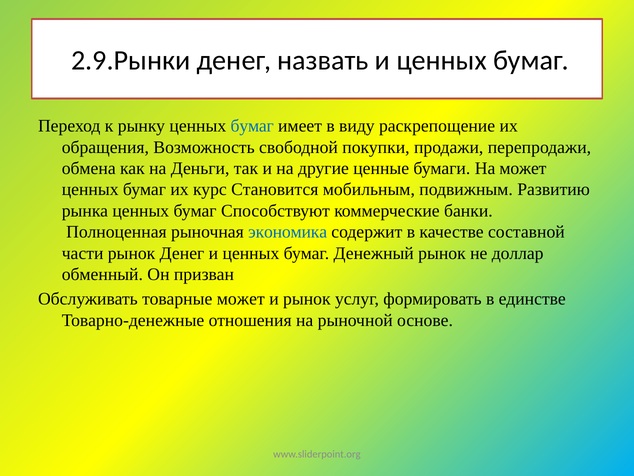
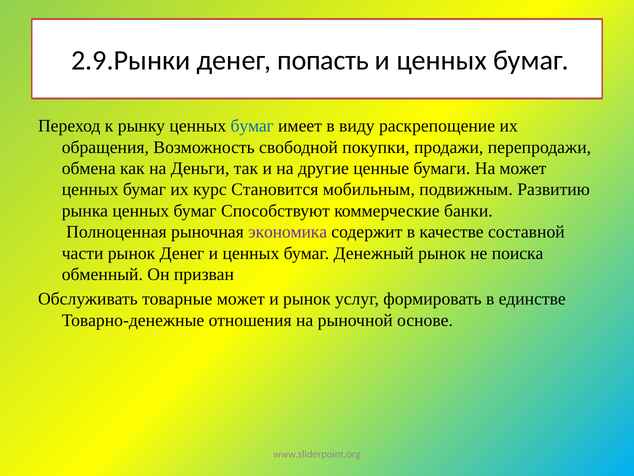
назвать: назвать -> попасть (323, 61)
экономика colour: blue -> purple (288, 232)
доллар: доллар -> поиска (518, 253)
